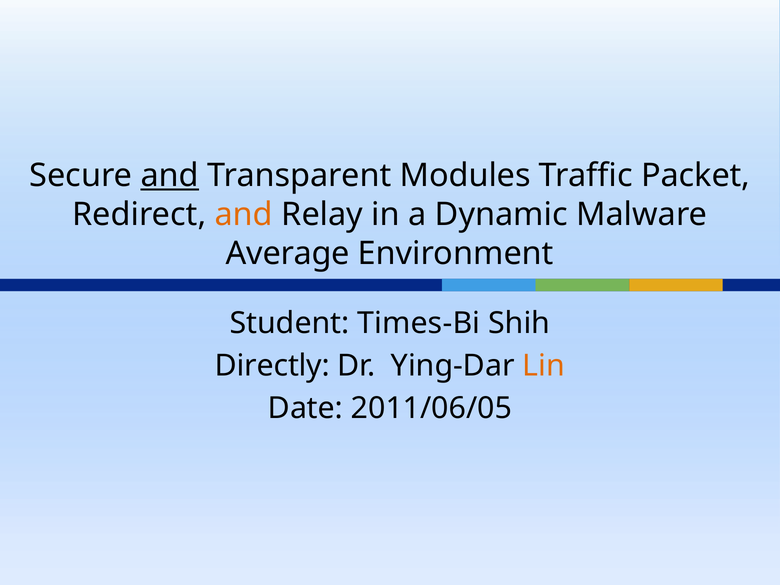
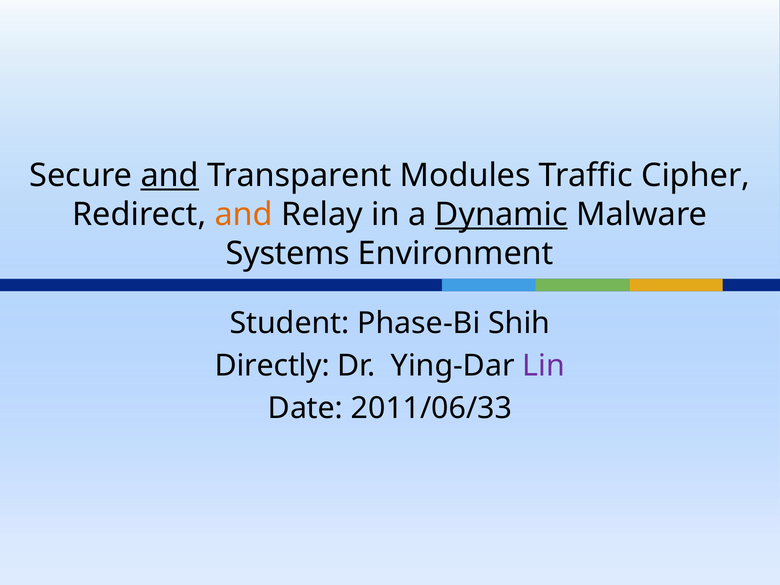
Packet: Packet -> Cipher (696, 176)
Dynamic underline: none -> present (501, 215)
Average: Average -> Systems (288, 254)
Times-Bi: Times-Bi -> Phase-Bi (419, 323)
Lin colour: orange -> purple (544, 366)
2011/06/05: 2011/06/05 -> 2011/06/33 (432, 408)
